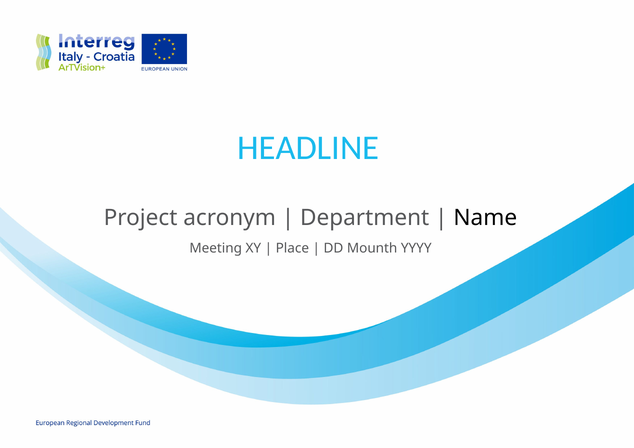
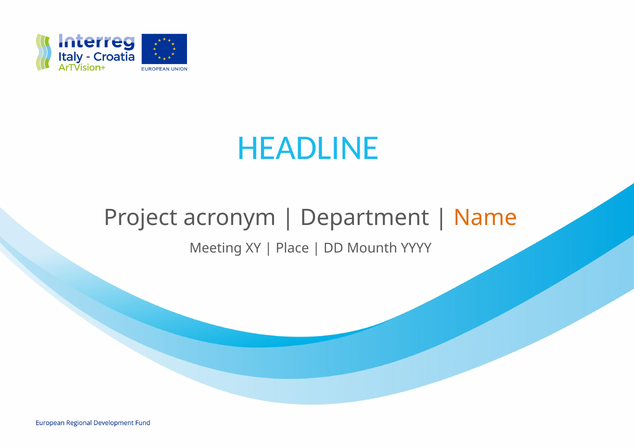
Name colour: black -> orange (485, 218)
